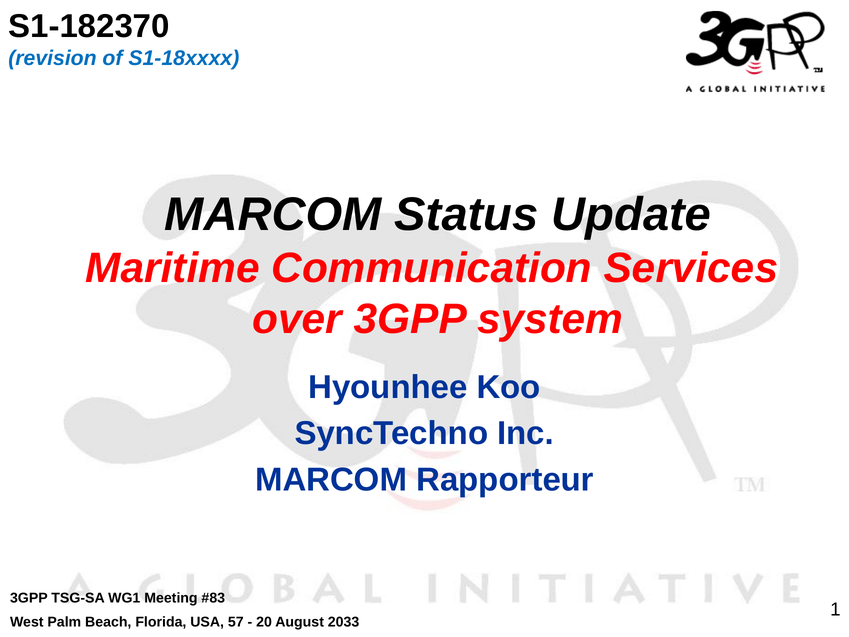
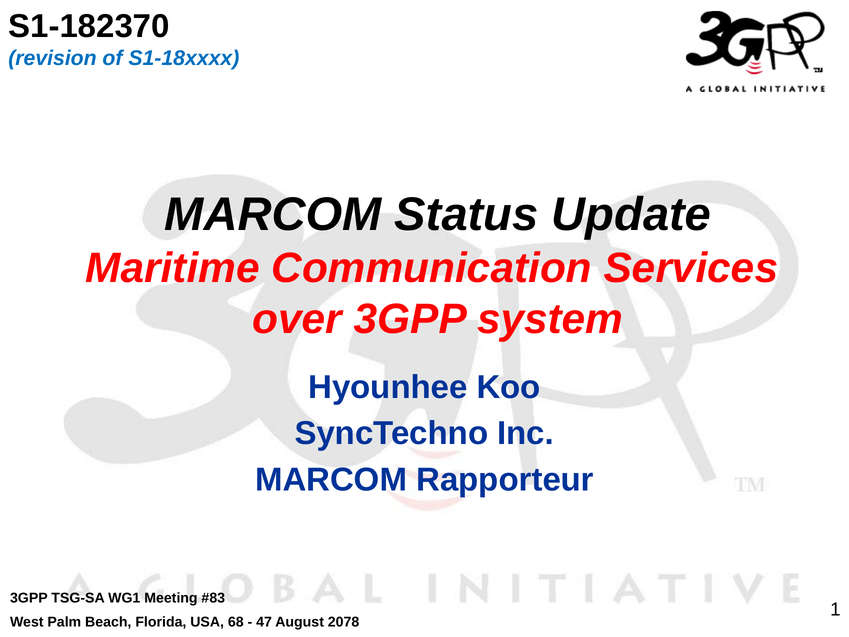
57: 57 -> 68 (236, 622)
20: 20 -> 47 (264, 622)
2033: 2033 -> 2078 (344, 622)
